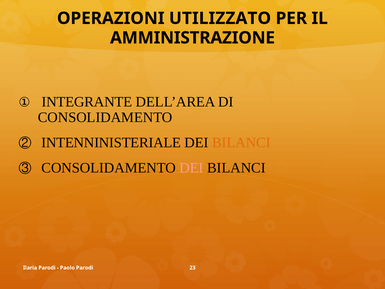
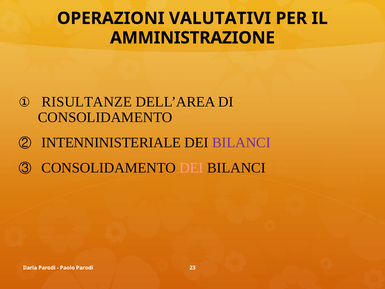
UTILIZZATO: UTILIZZATO -> VALUTATIVI (220, 18)
INTEGRANTE: INTEGRANTE -> RISULTANZE (87, 102)
BILANCI colour: orange -> purple (241, 143)
